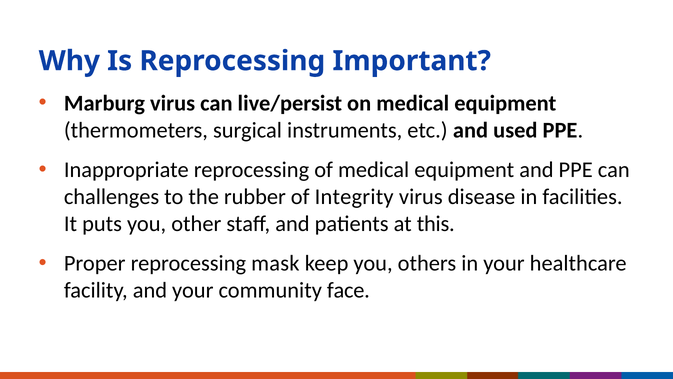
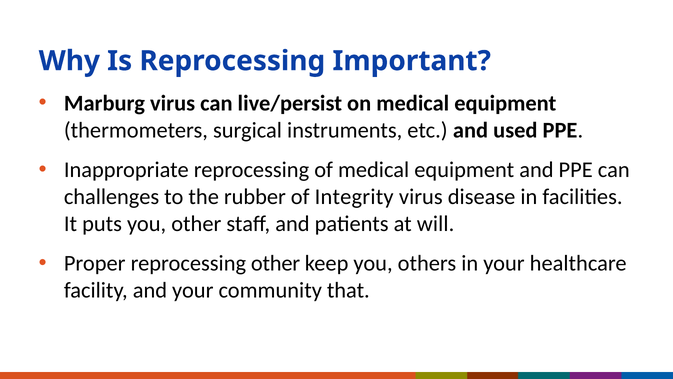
this: this -> will (436, 223)
reprocessing mask: mask -> other (276, 263)
face: face -> that (348, 290)
